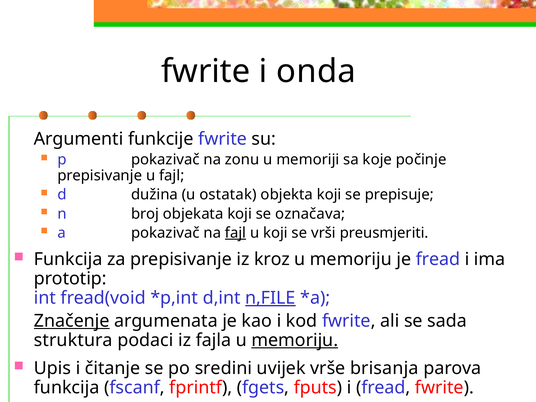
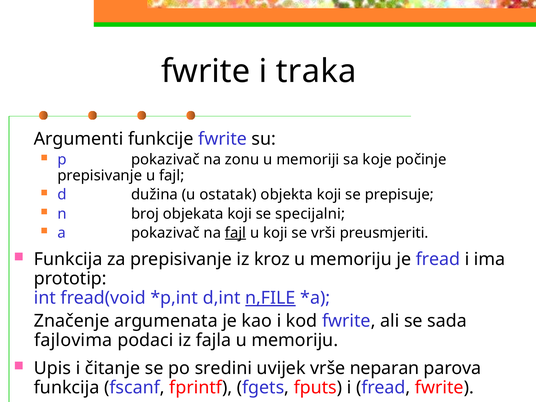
onda: onda -> traka (316, 72)
označava: označava -> specijalni (310, 214)
Značenje underline: present -> none (72, 321)
struktura: struktura -> fajlovima (73, 340)
memoriju underline: present -> none (295, 340)
brisanja: brisanja -> neparan (384, 368)
